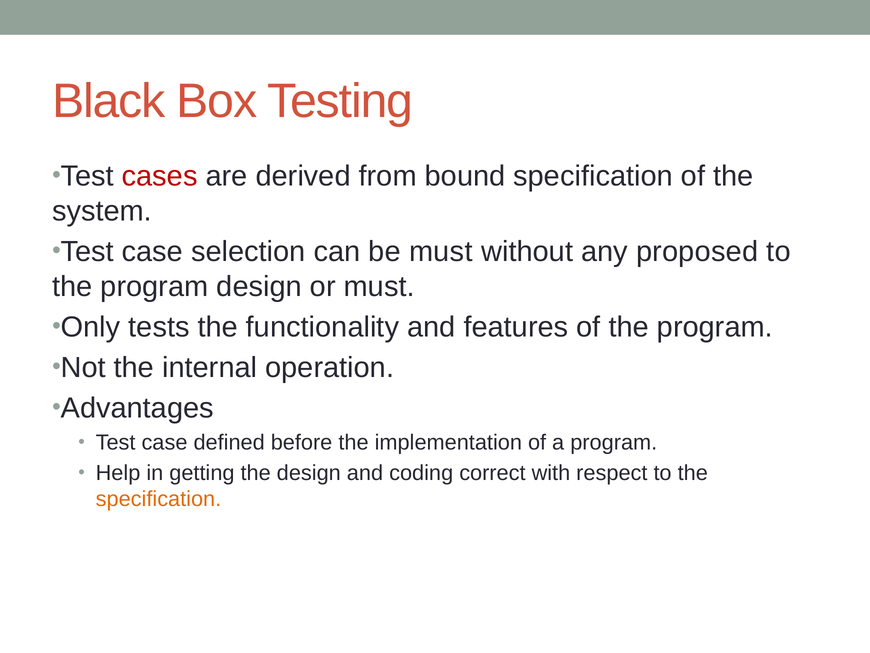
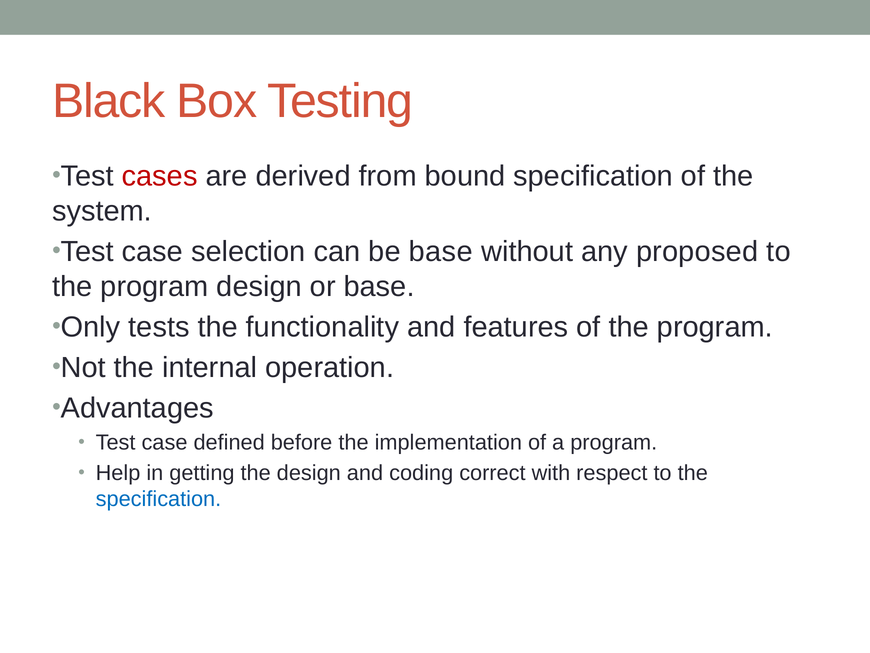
be must: must -> base (441, 251)
or must: must -> base (379, 286)
specification colour: orange -> blue (158, 499)
